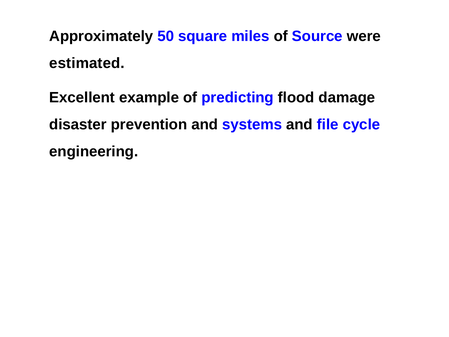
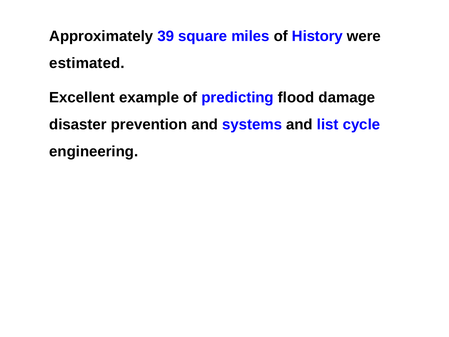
50: 50 -> 39 (166, 36)
Source: Source -> History (317, 36)
file: file -> list (328, 124)
